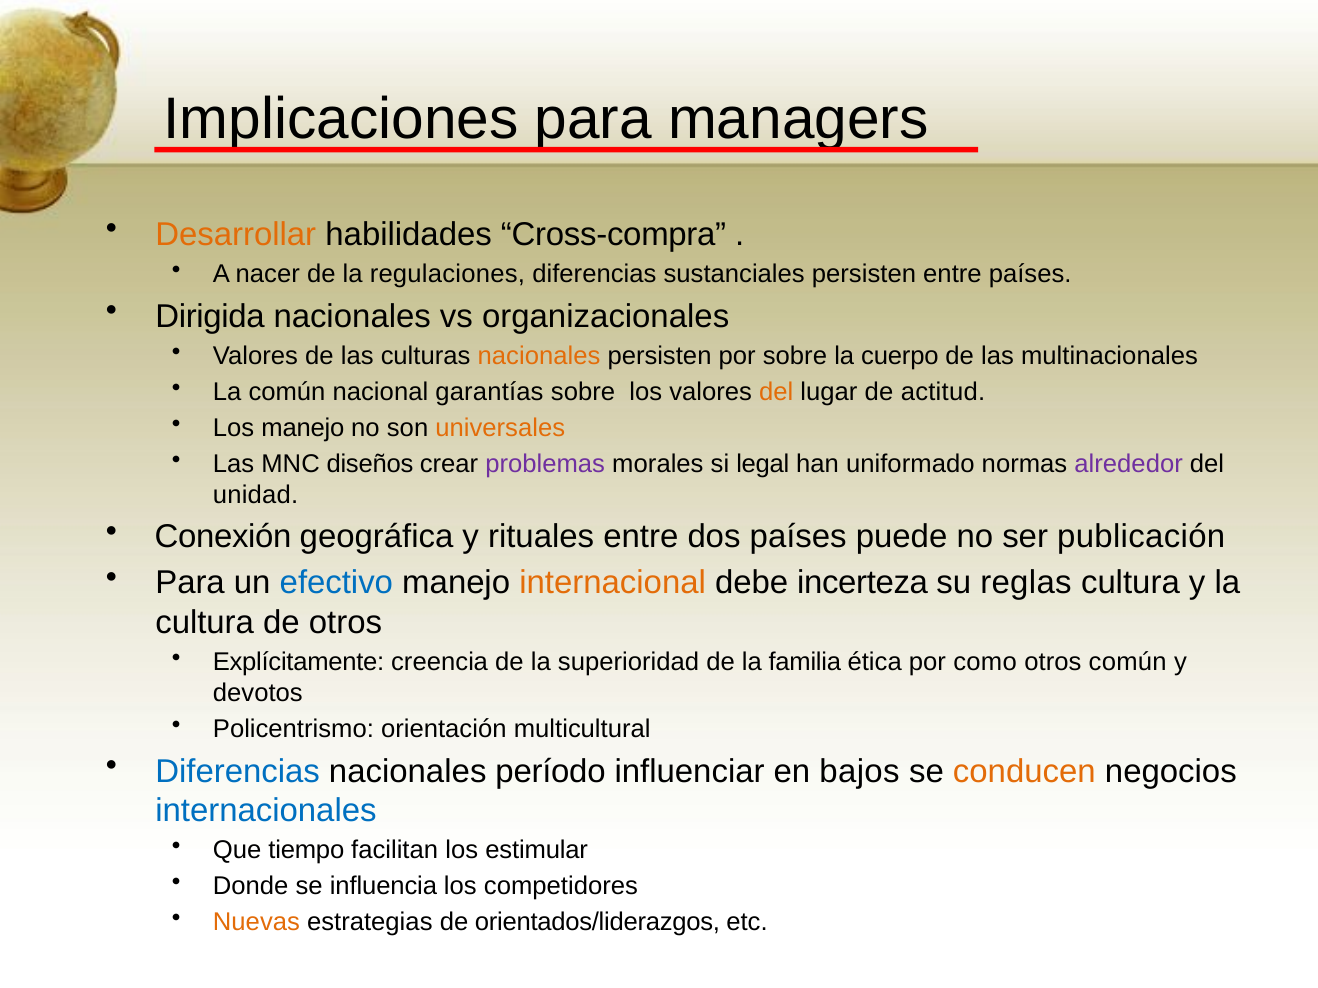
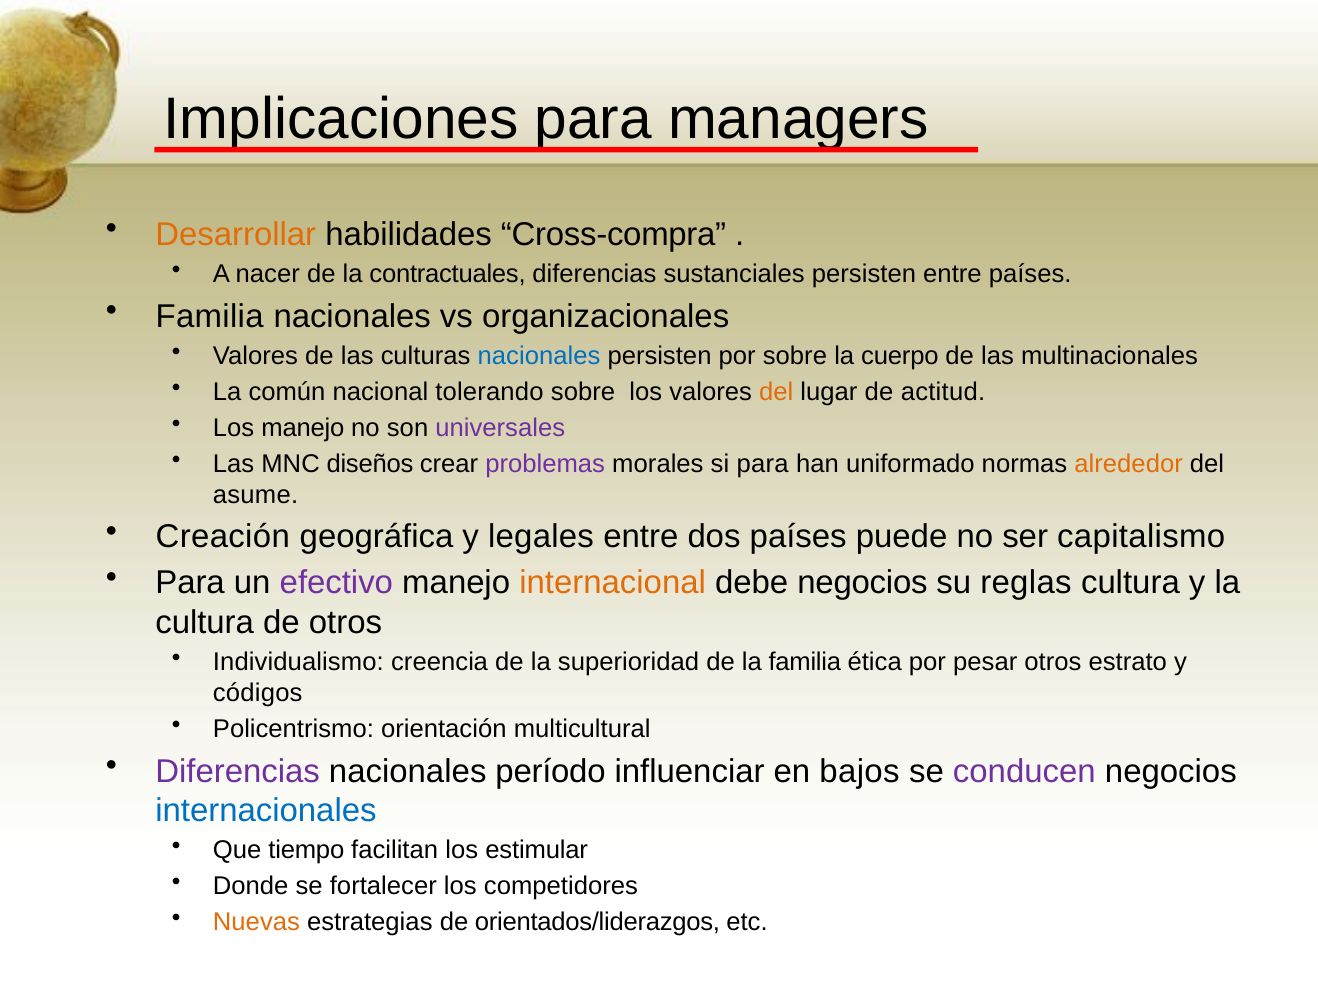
regulaciones: regulaciones -> contractuales (448, 274)
Dirigida: Dirigida -> Familia (210, 317)
nacionales colour: orange -> blue (539, 356)
garantías: garantías -> tolerando (489, 392)
universales colour: orange -> purple (500, 428)
si legal: legal -> para (763, 464)
alrededor colour: purple -> orange (1129, 464)
unidad: unidad -> asume (256, 495)
Conexión: Conexión -> Creación (223, 537)
rituales: rituales -> legales (541, 537)
publicación: publicación -> capitalismo (1141, 537)
efectivo colour: blue -> purple (336, 583)
debe incerteza: incerteza -> negocios (863, 583)
Explícitamente: Explícitamente -> Individualismo (298, 663)
como: como -> pesar (985, 663)
otros común: común -> estrato (1128, 663)
devotos: devotos -> códigos (258, 693)
Diferencias colour: blue -> purple (238, 772)
conducen colour: orange -> purple (1024, 772)
influencia: influencia -> fortalecer (383, 887)
